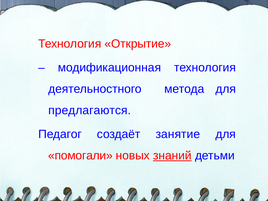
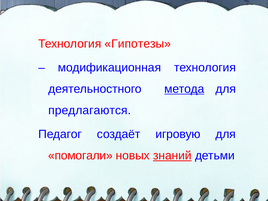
Открытие: Открытие -> Гипотезы (138, 44)
метода underline: none -> present (184, 89)
занятие: занятие -> игровую (178, 134)
